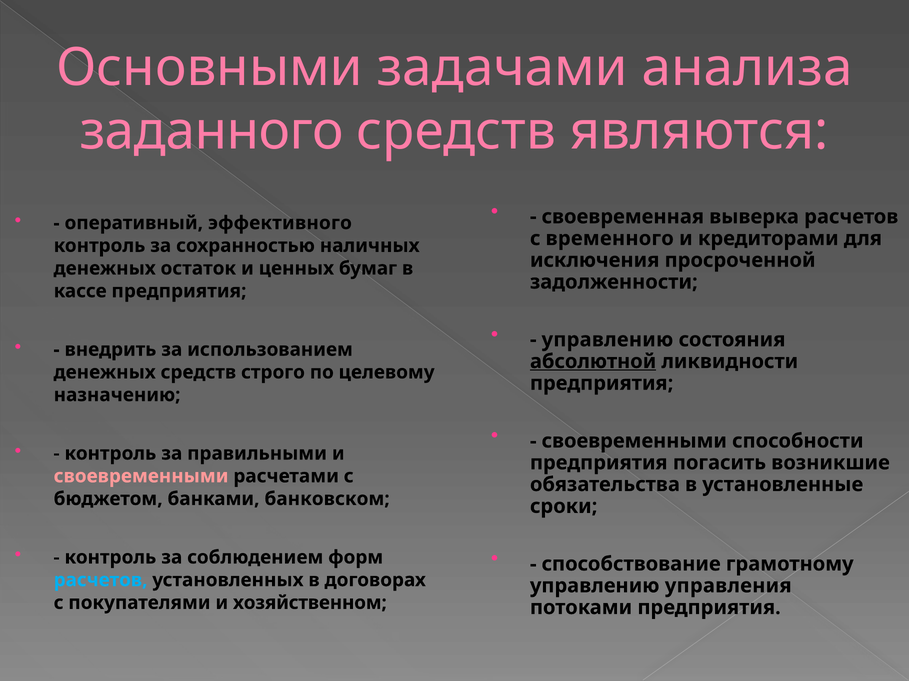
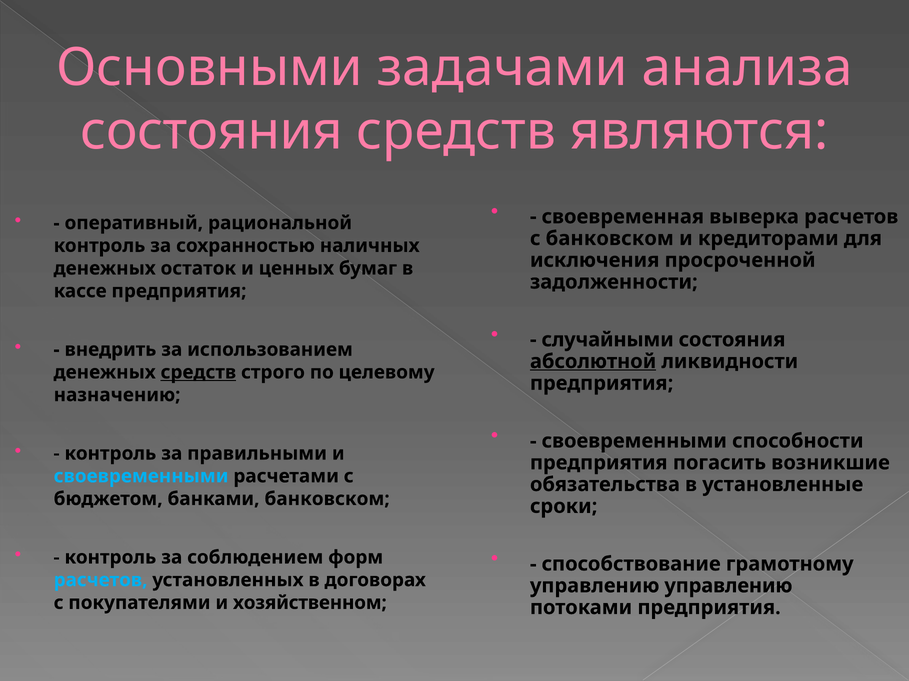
заданного: заданного -> состояния (212, 132)
эффективного: эффективного -> рациональной (280, 223)
с временного: временного -> банковском (610, 239)
управлению: управлению -> случайными (608, 340)
средств underline: none -> present (198, 373)
своевременными colour: pink -> light blue (141, 477)
управлению управления: управления -> управлению (728, 586)
